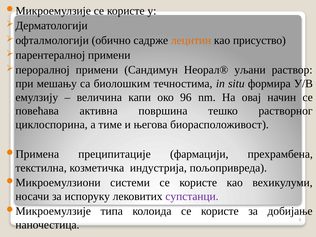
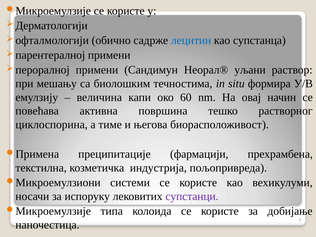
лецитин colour: orange -> blue (191, 40)
присуство: присуство -> супстанца (259, 40)
96: 96 -> 60 (186, 97)
